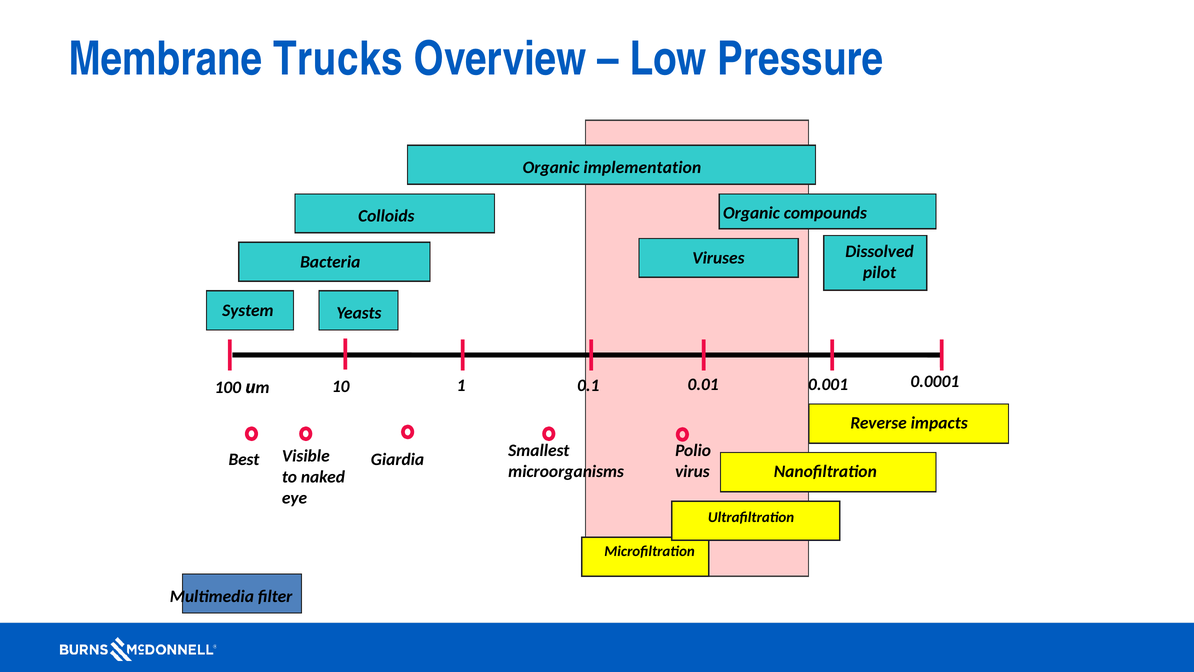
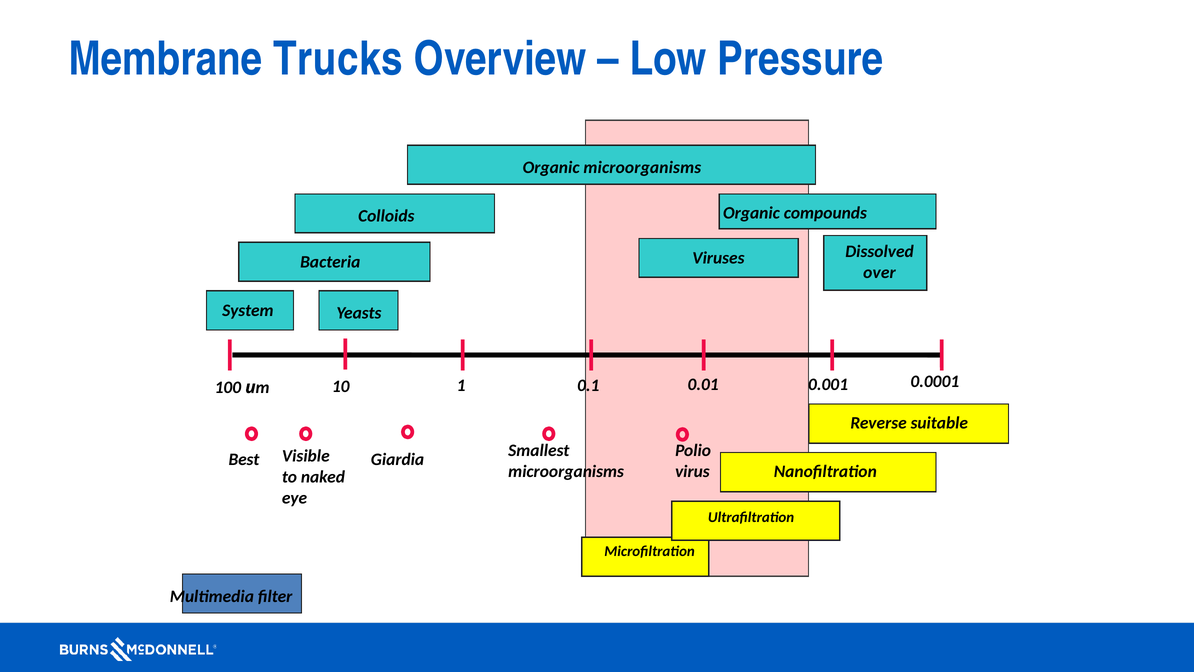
Organic implementation: implementation -> microorganisms (642, 167)
pilot: pilot -> over (879, 272)
impacts: impacts -> suitable (939, 423)
